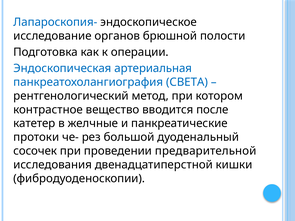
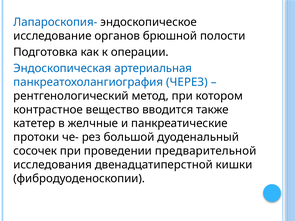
СВЕТА: СВЕТА -> ЧЕРЕЗ (187, 82)
после: после -> также (212, 110)
